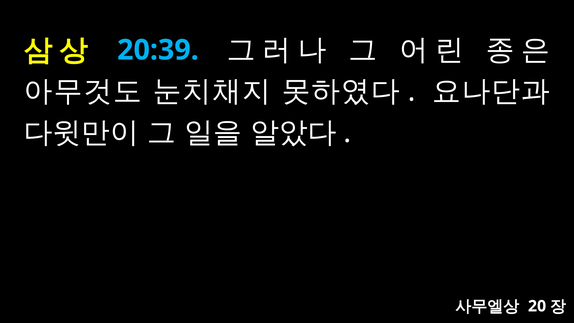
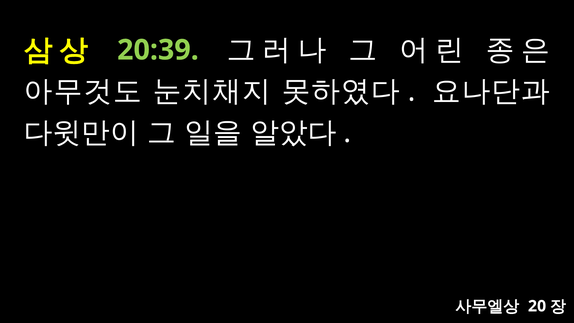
20:39 colour: light blue -> light green (158, 50)
